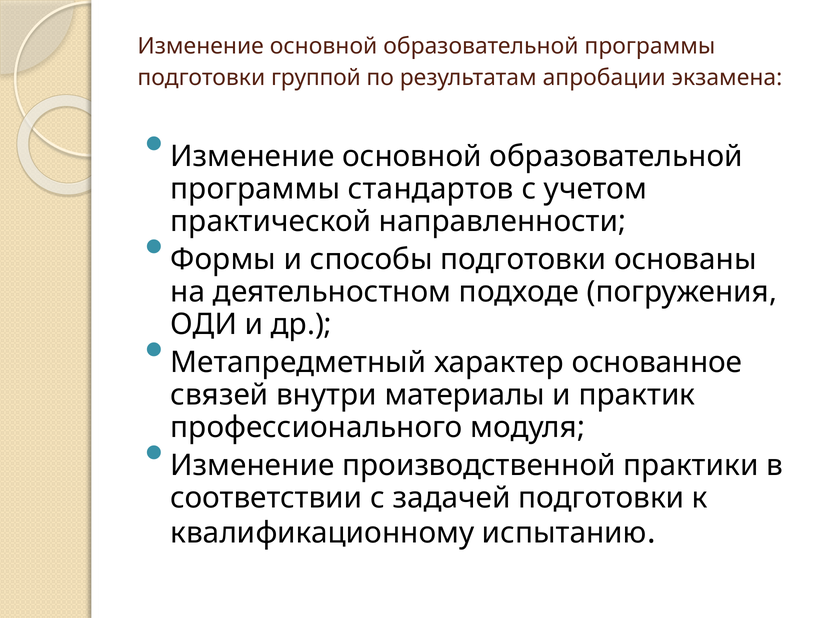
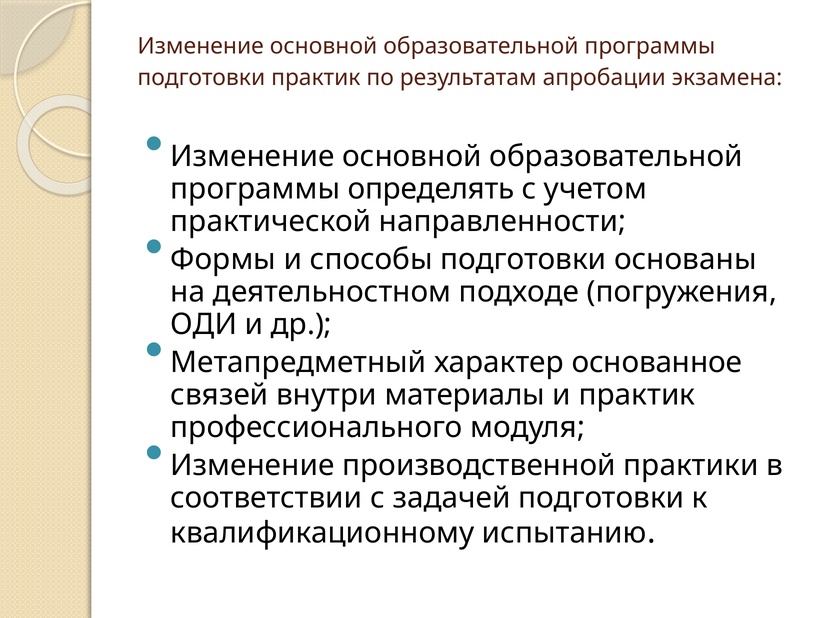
подготовки группой: группой -> практик (316, 78)
стандартов: стандартов -> определять (431, 189)
